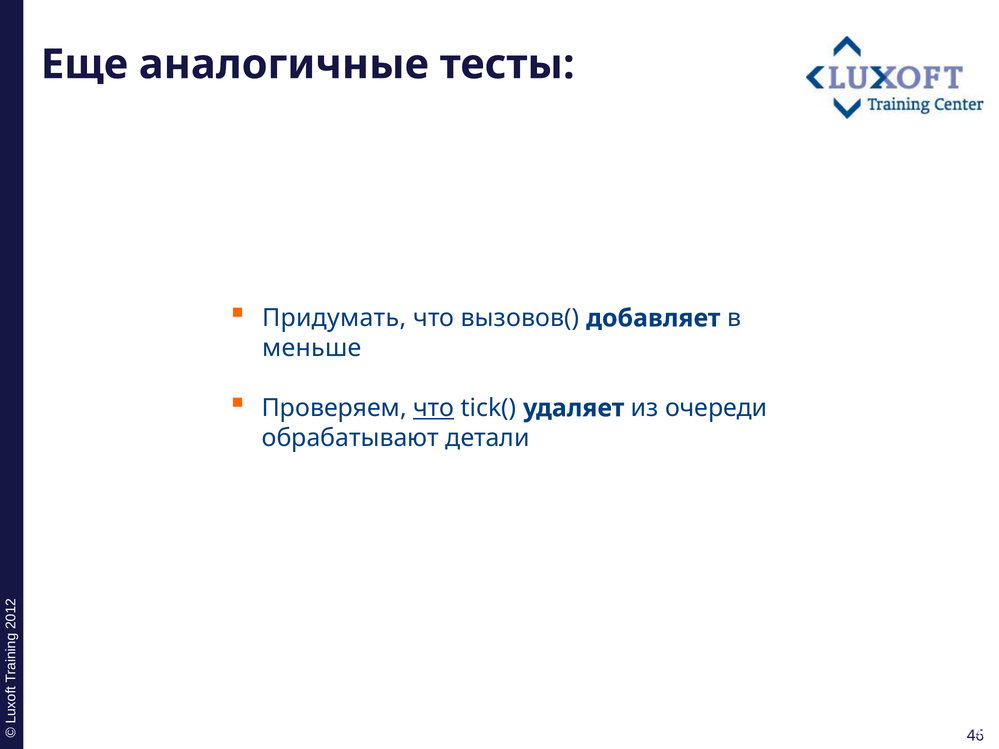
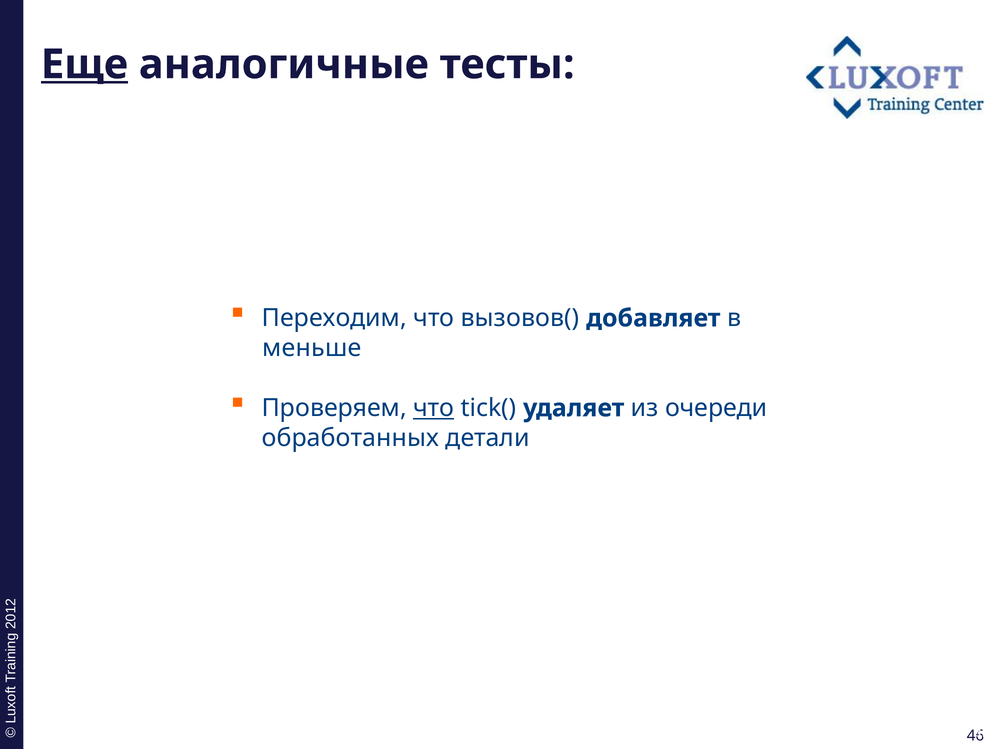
Еще underline: none -> present (84, 65)
Придумать: Придумать -> Переходим (334, 318)
обрабатывают: обрабатывают -> обработанных (350, 438)
